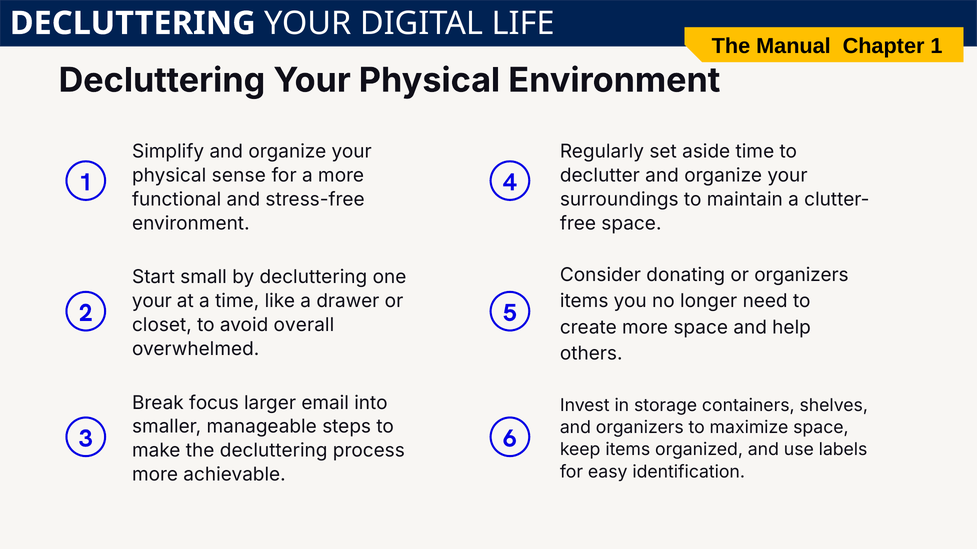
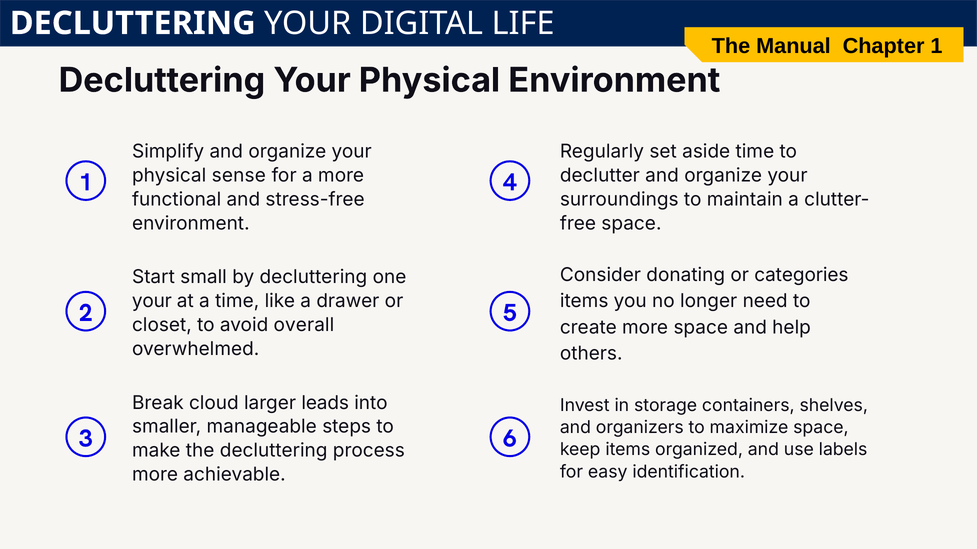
or organizers: organizers -> categories (801, 275)
focus: focus -> cloud (214, 403)
email: email -> leads (325, 403)
